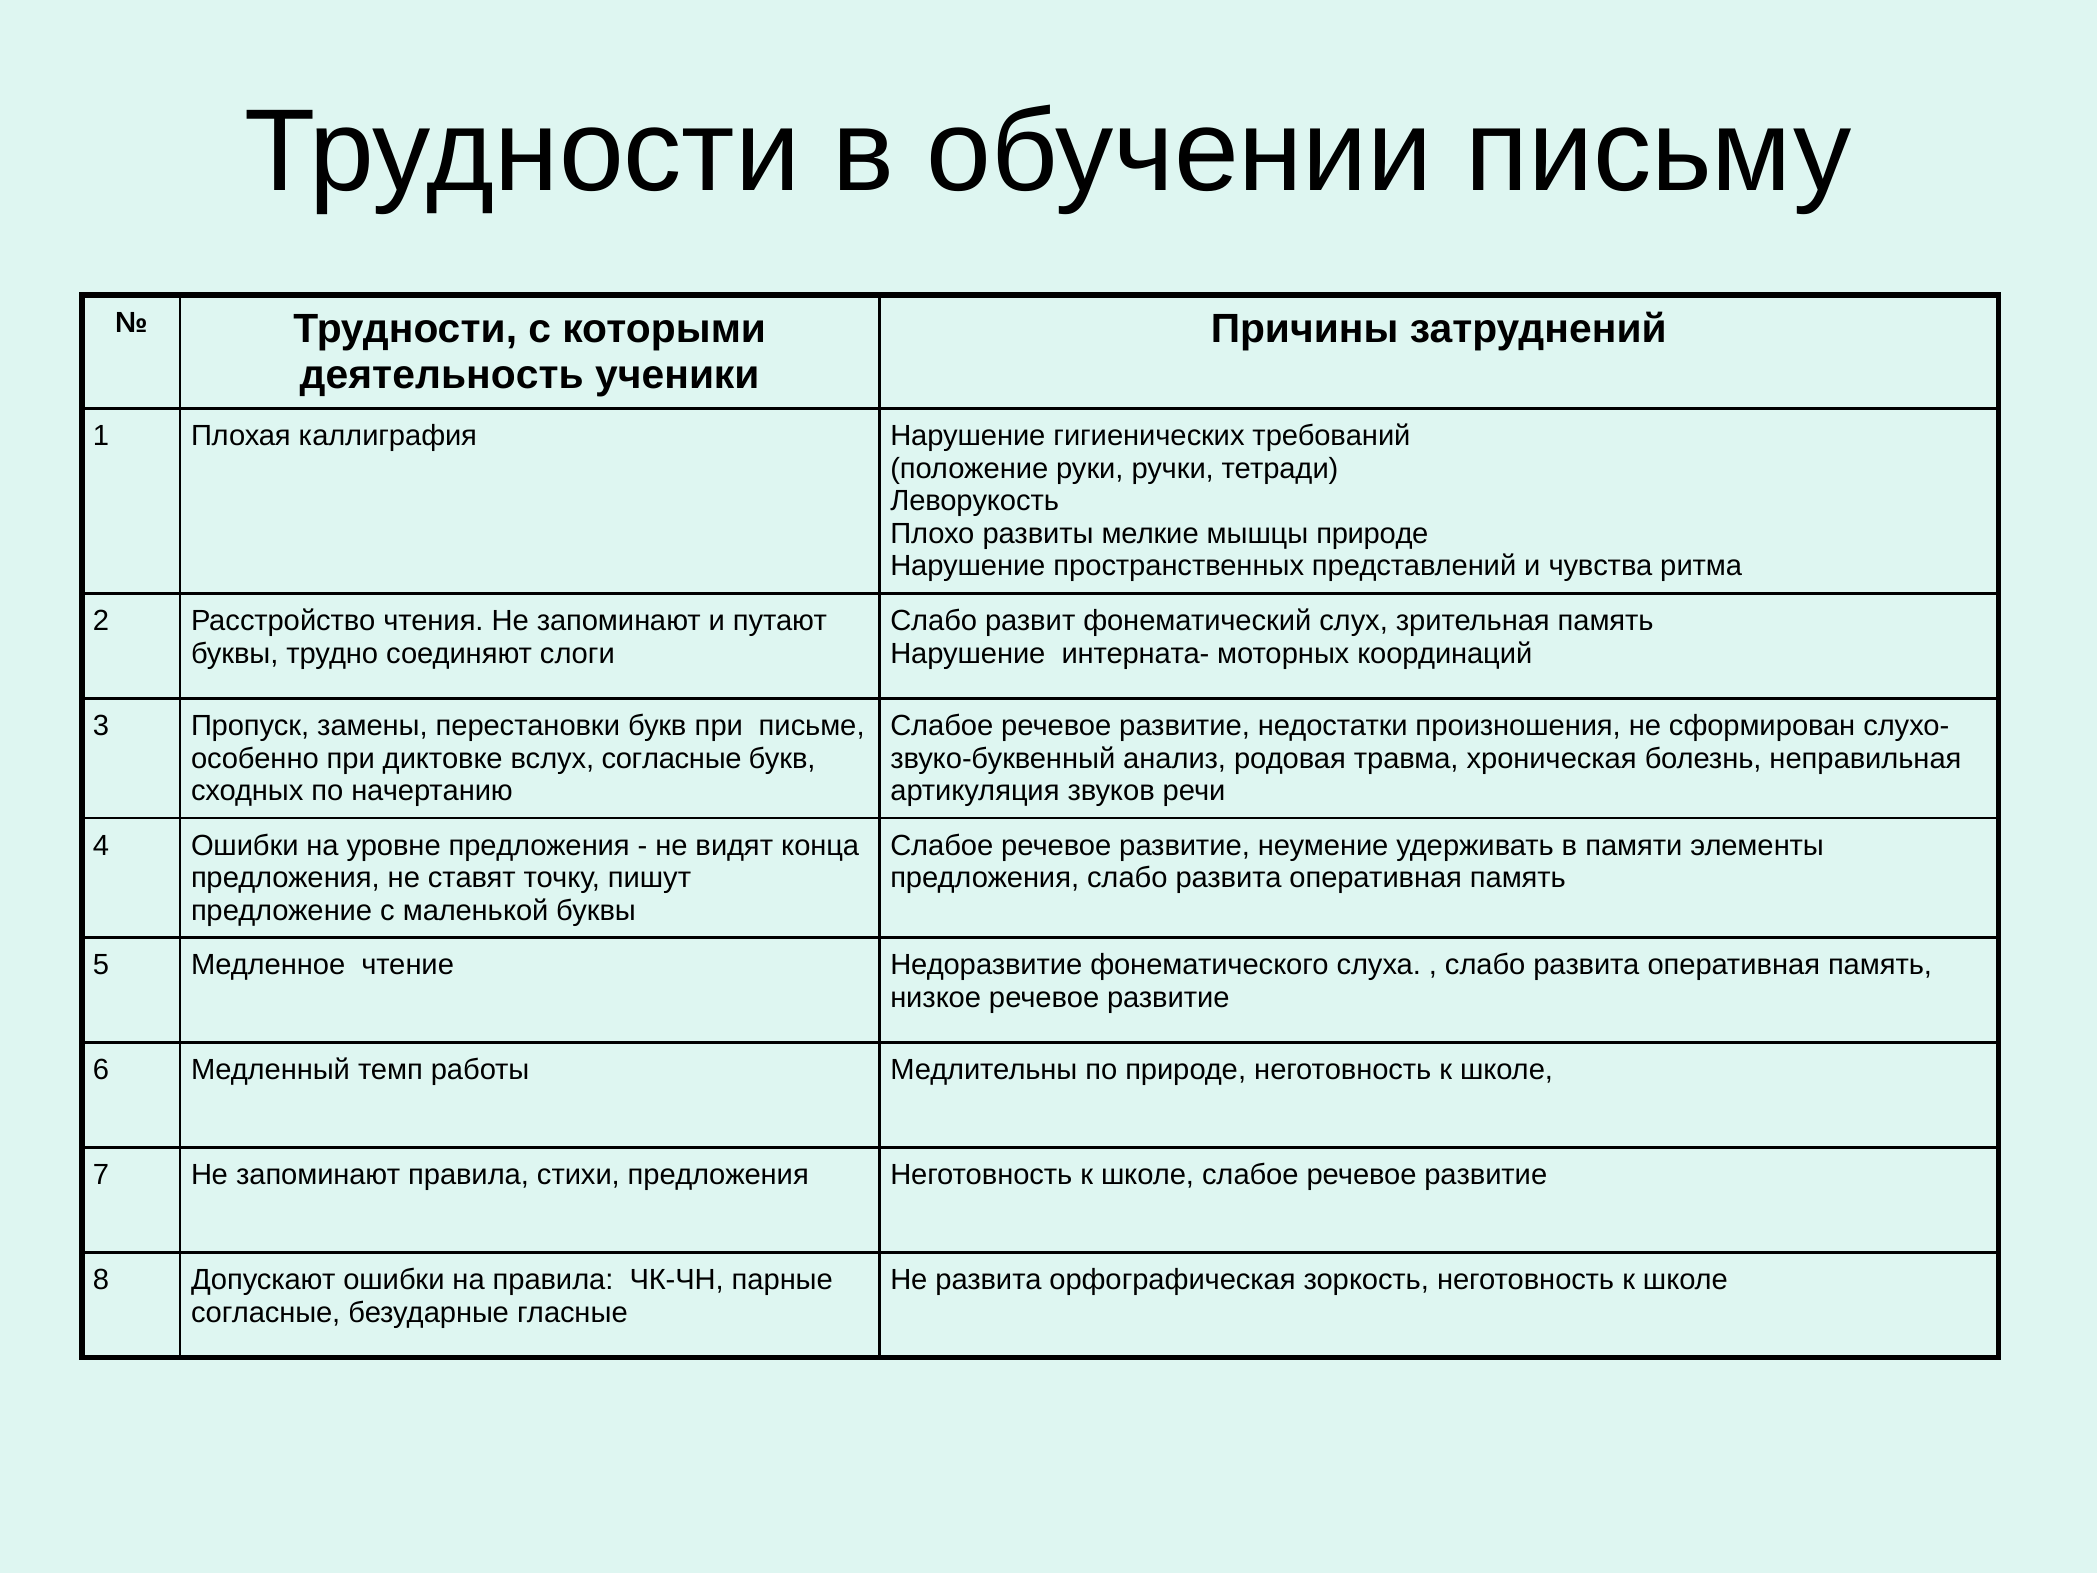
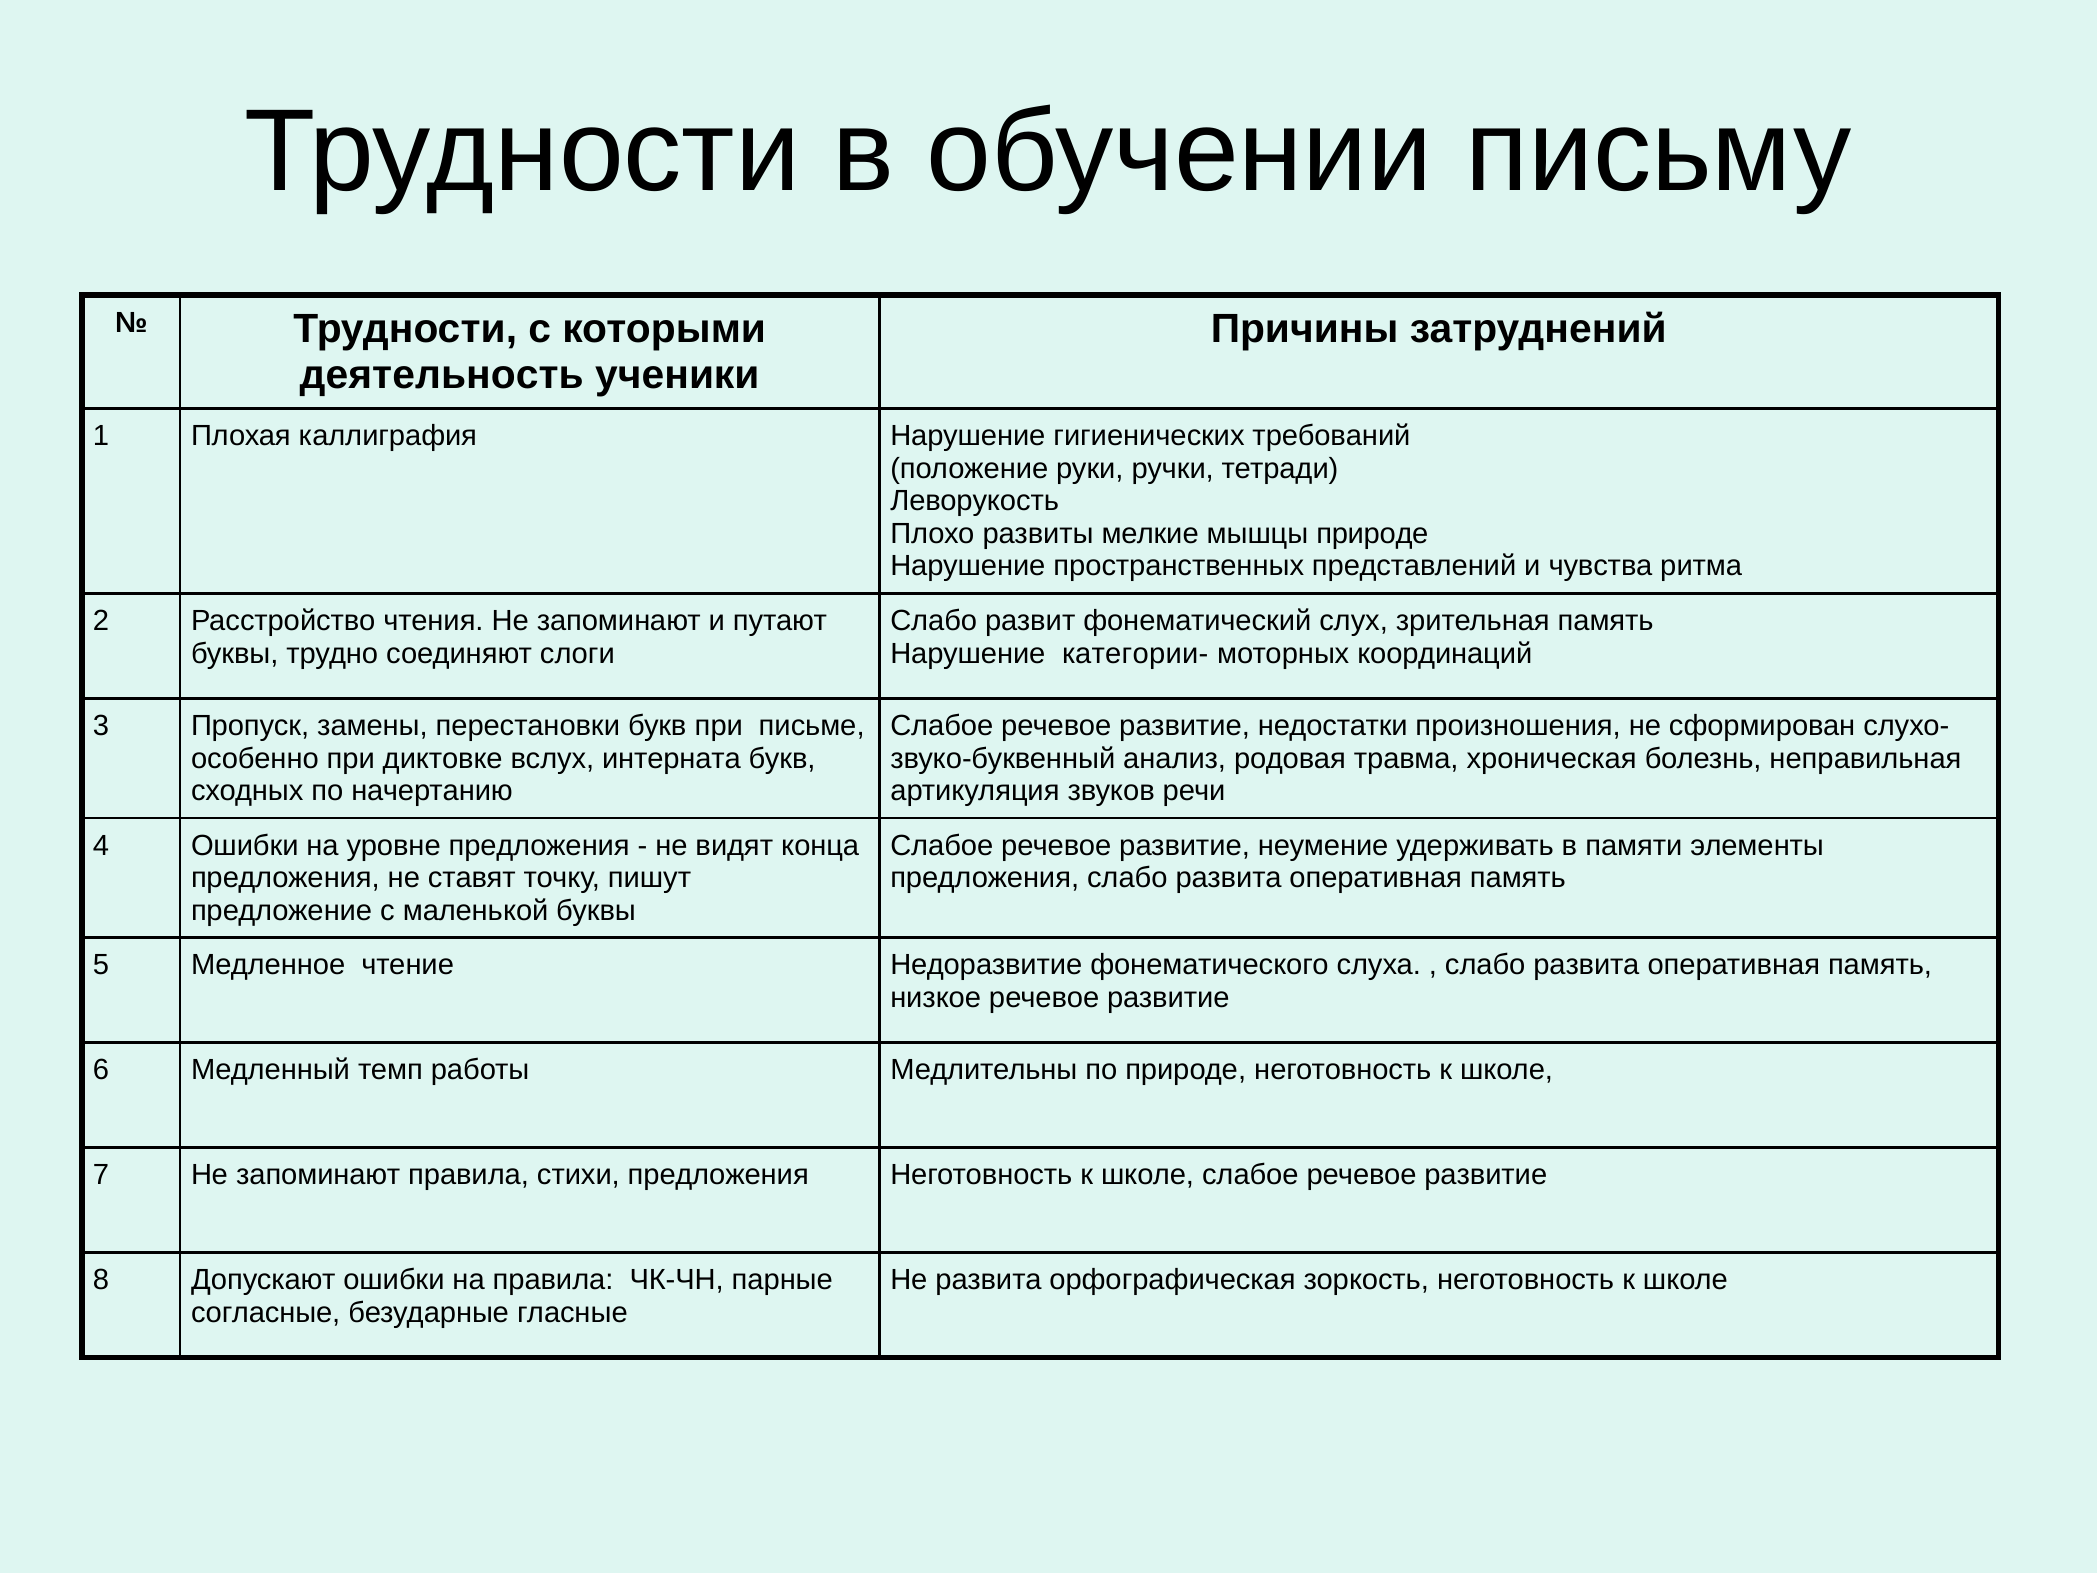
интерната-: интерната- -> категории- (1135, 653)
вслух согласные: согласные -> интерната (672, 759)
